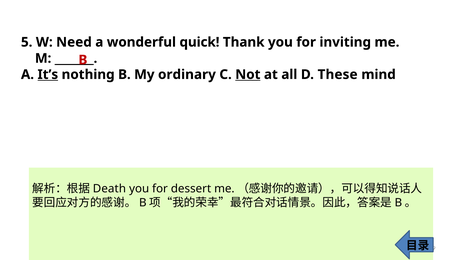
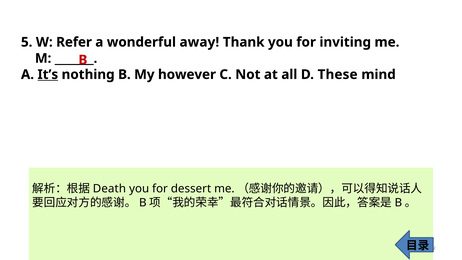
Need: Need -> Refer (74, 42)
quick: quick -> away (199, 42)
ordinary: ordinary -> however (187, 74)
Not underline: present -> none (248, 74)
